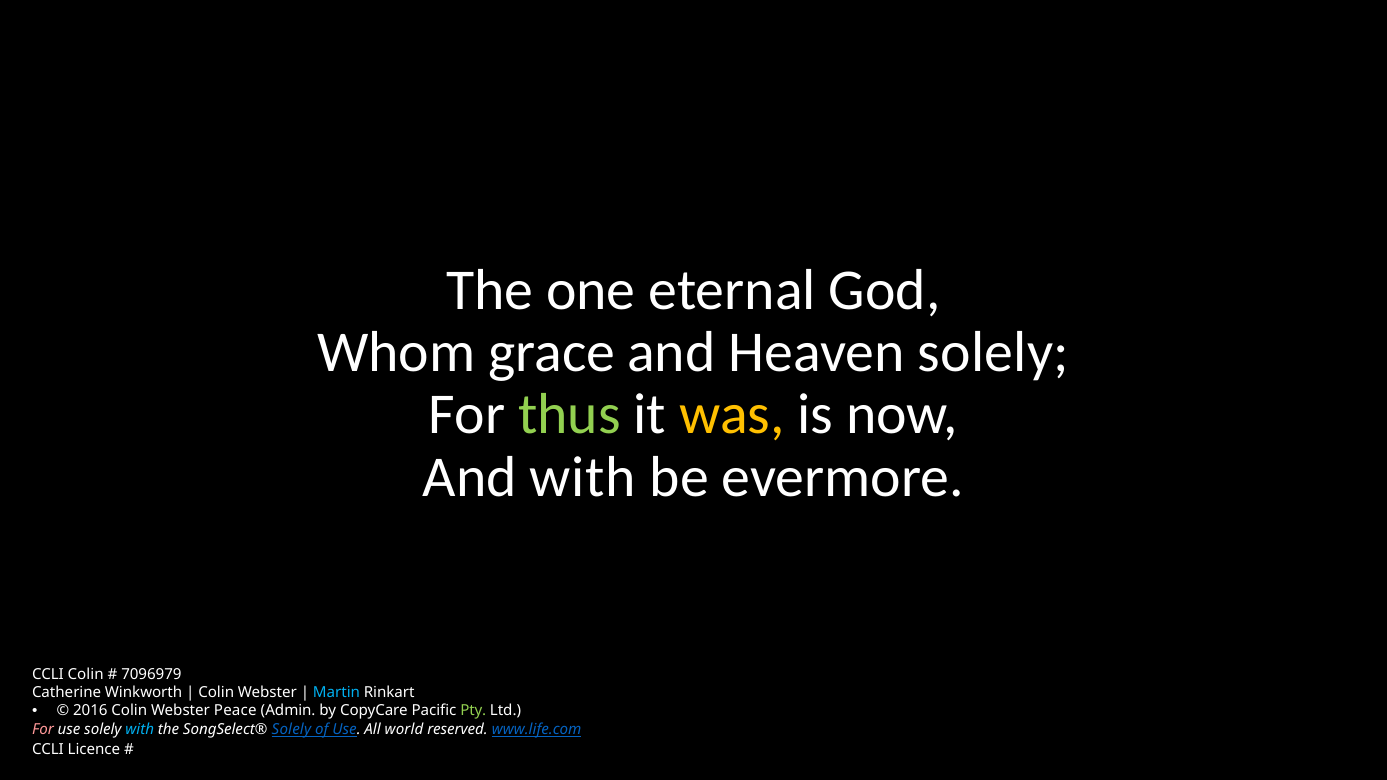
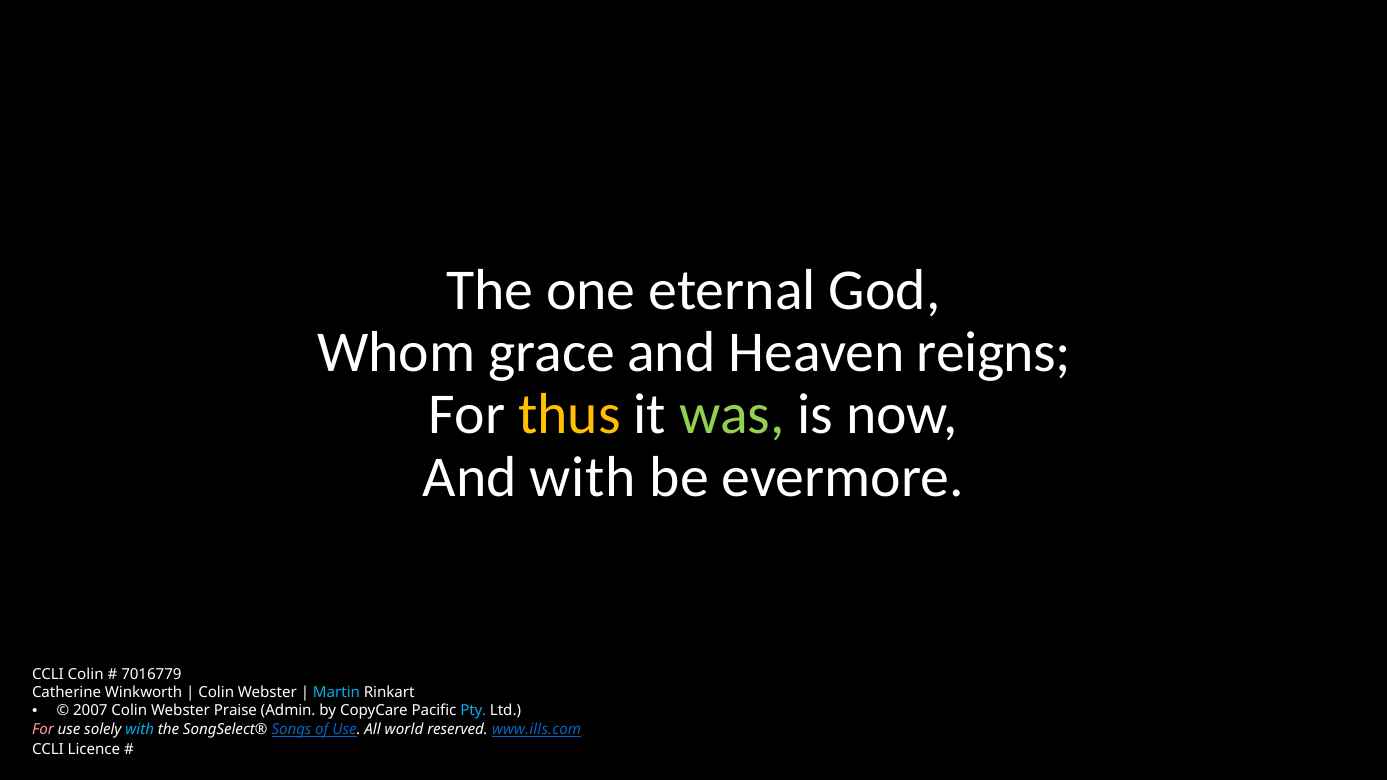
Heaven solely: solely -> reigns (994, 353)
thus colour: light green -> yellow (569, 415)
was colour: yellow -> light green (732, 415)
7096979: 7096979 -> 7016779 (151, 675)
2016: 2016 -> 2007 (90, 711)
Peace: Peace -> Praise (235, 711)
Pty colour: light green -> light blue (473, 711)
SongSelect® Solely: Solely -> Songs (292, 729)
www.life.com: www.life.com -> www.ills.com (537, 729)
